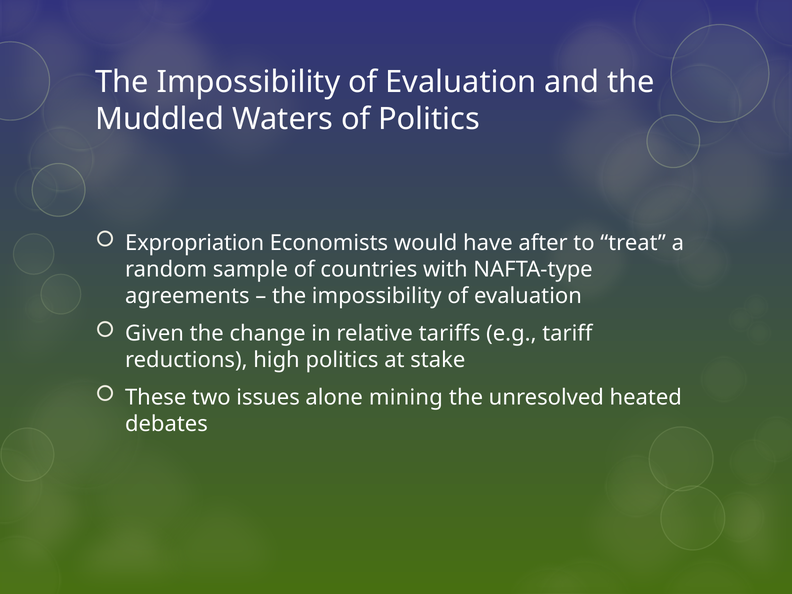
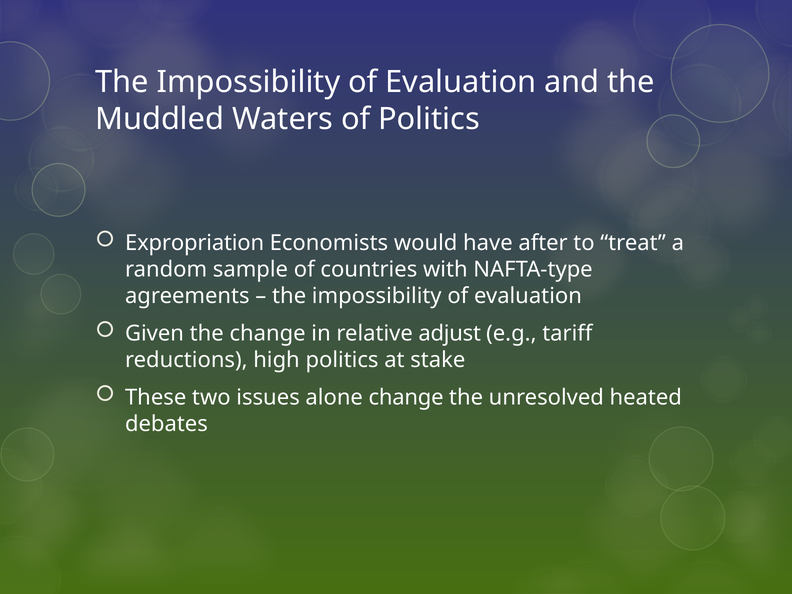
tariffs: tariffs -> adjust (450, 334)
alone mining: mining -> change (406, 397)
